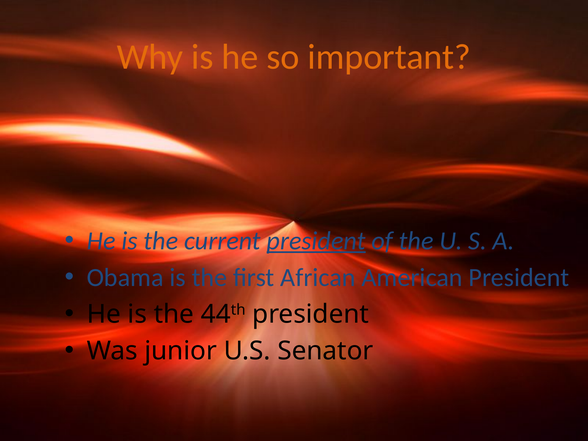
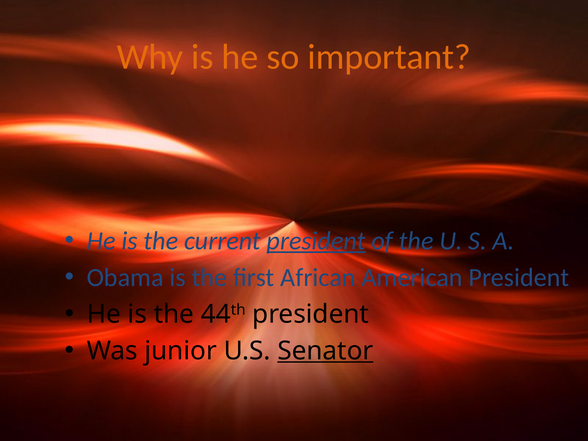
Senator underline: none -> present (325, 351)
